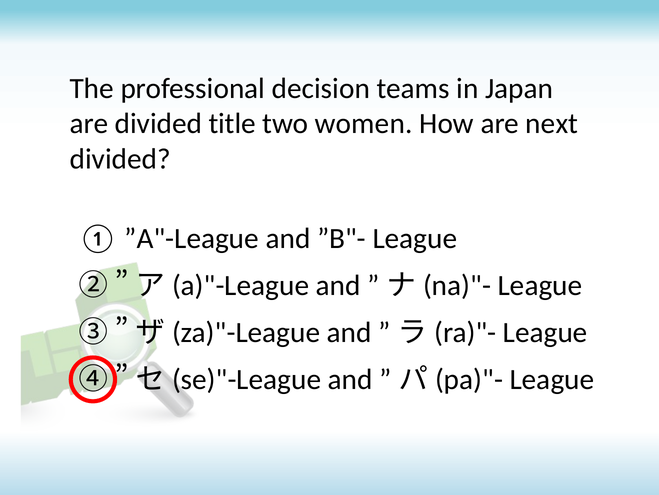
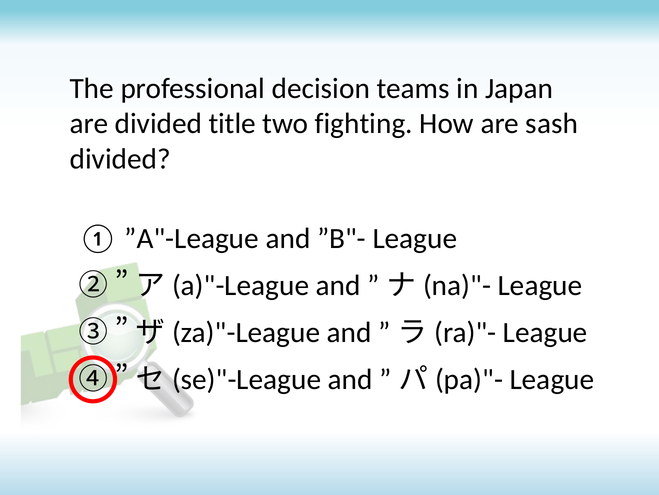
women: women -> fighting (364, 123)
next: next -> sash (552, 123)
